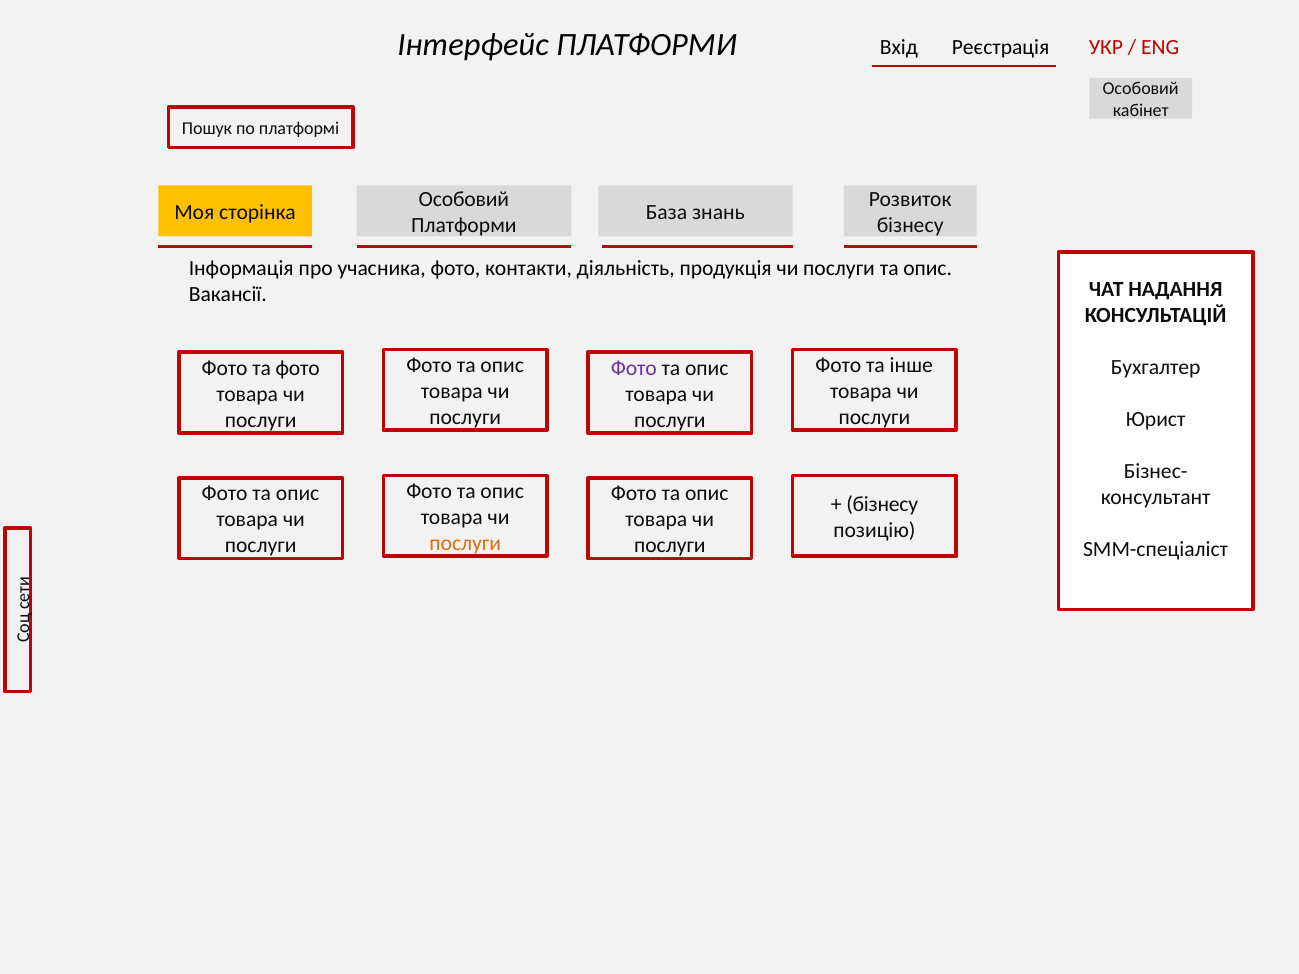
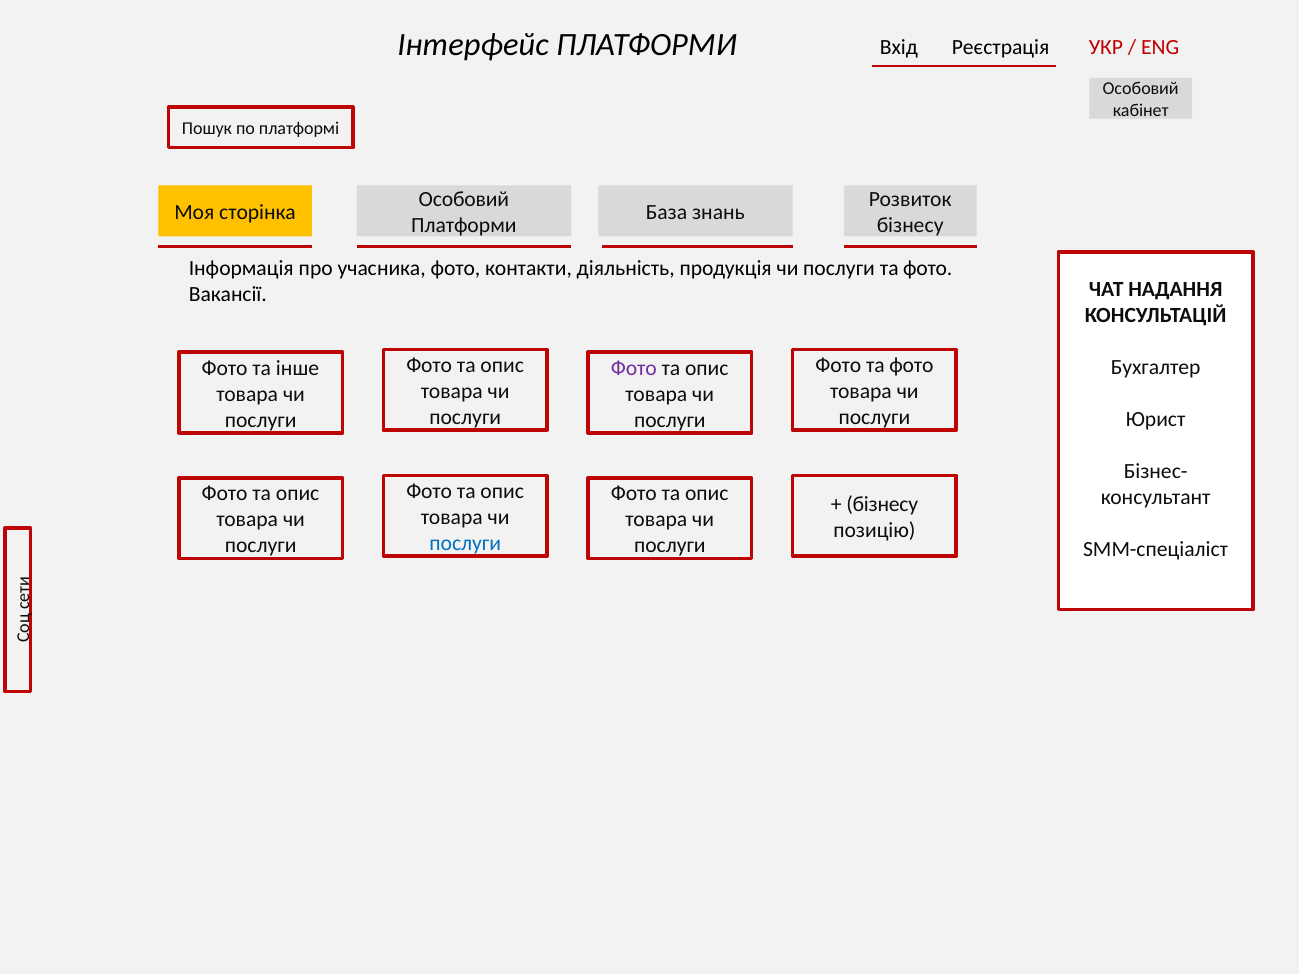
послуги та опис: опис -> фото (928, 268)
Фото та інше: інше -> фото (911, 366)
та фото: фото -> інше (298, 368)
послуги colour: orange -> blue (465, 543)
